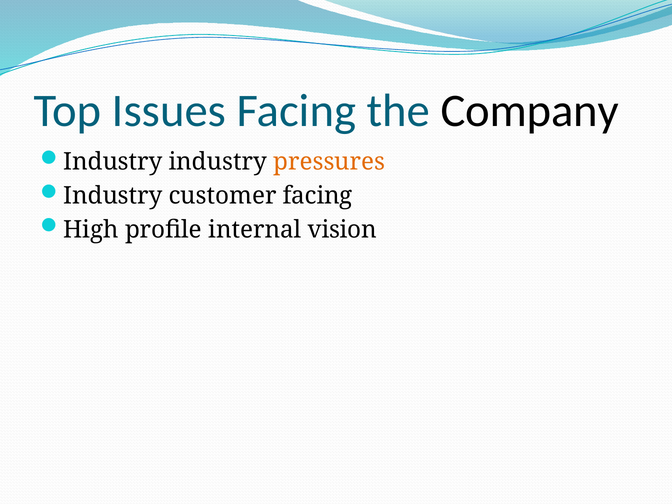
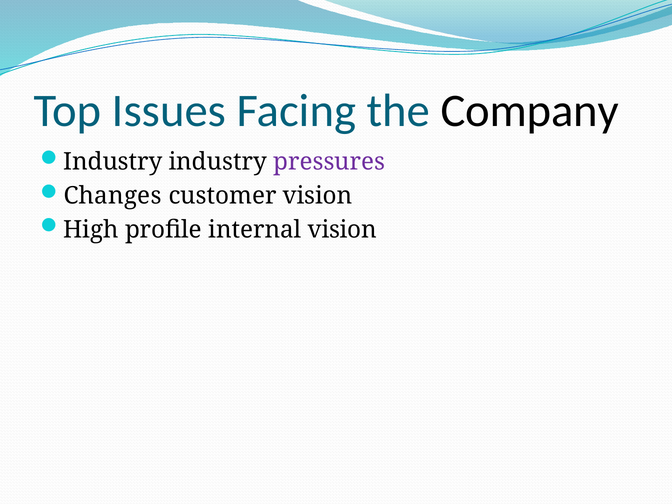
pressures colour: orange -> purple (329, 162)
Industry: Industry -> Changes (113, 196)
customer facing: facing -> vision (318, 196)
